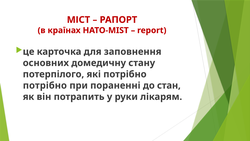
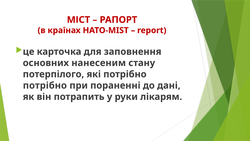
домедичну: домедичну -> нанесеним (99, 63)
стан: стан -> дані (169, 85)
